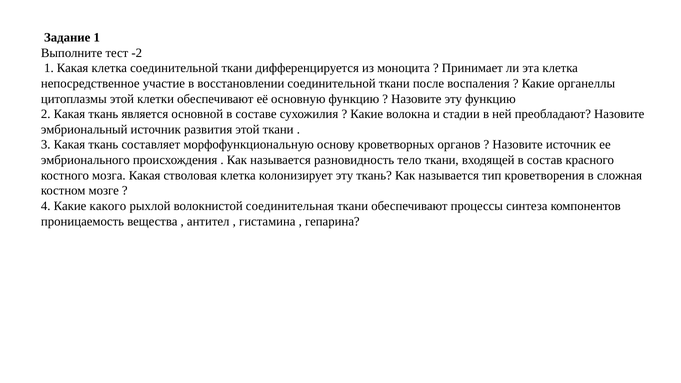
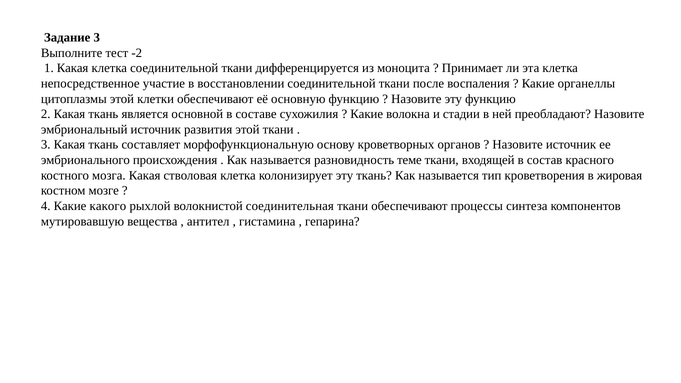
Задание 1: 1 -> 3 (97, 38)
тело: тело -> теме (409, 160)
сложная: сложная -> жировая (620, 175)
проницаемость: проницаемость -> мутировавшую (83, 221)
